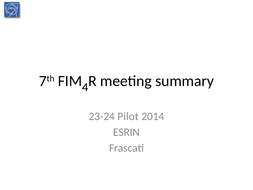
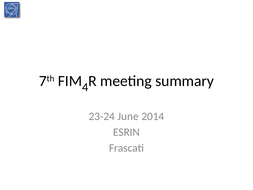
Pilot: Pilot -> June (128, 116)
